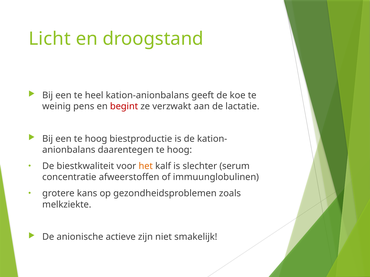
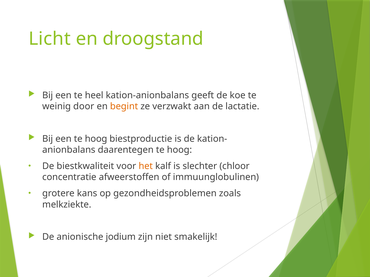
pens: pens -> door (84, 107)
begint colour: red -> orange (124, 107)
serum: serum -> chloor (235, 166)
actieve: actieve -> jodium (121, 237)
